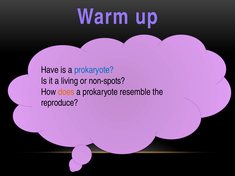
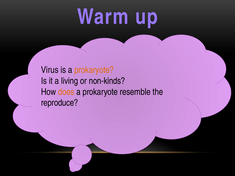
Have: Have -> Virus (50, 70)
prokaryote colour: blue -> orange (94, 70)
non-spots: non-spots -> non-kinds (107, 81)
